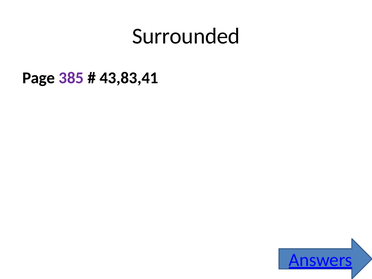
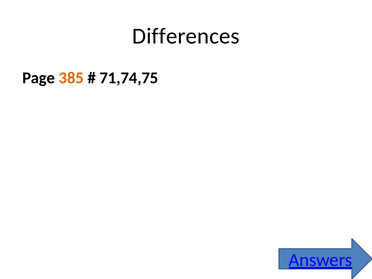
Surrounded: Surrounded -> Differences (186, 36)
385 colour: purple -> orange (71, 78)
43,83,41: 43,83,41 -> 71,74,75 (129, 78)
